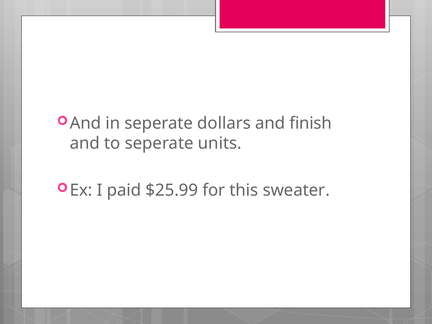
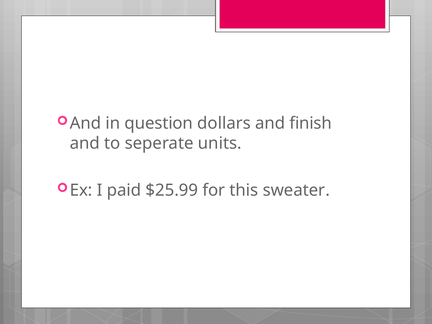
in seperate: seperate -> question (159, 123)
